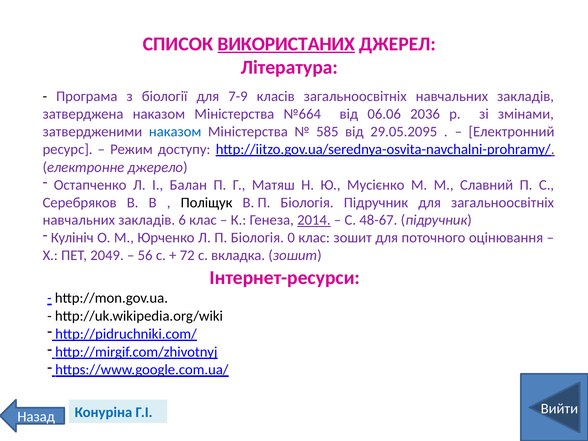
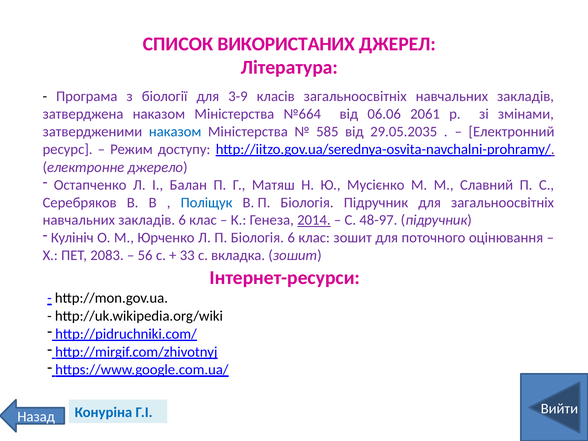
ВИКОРИСТАНИХ underline: present -> none (286, 44)
7-9: 7-9 -> 3-9 (238, 96)
2036: 2036 -> 2061 (425, 114)
29.05.2095: 29.05.2095 -> 29.05.2035 (404, 132)
Поліщук colour: black -> blue (207, 202)
48-67: 48-67 -> 48-97 (378, 220)
Біологія 0: 0 -> 6 (291, 238)
2049: 2049 -> 2083 (107, 255)
72: 72 -> 33 (187, 255)
